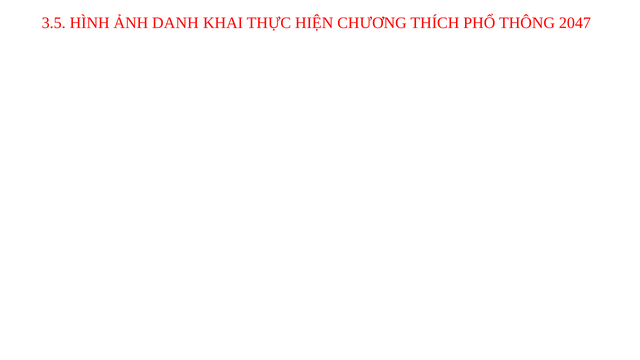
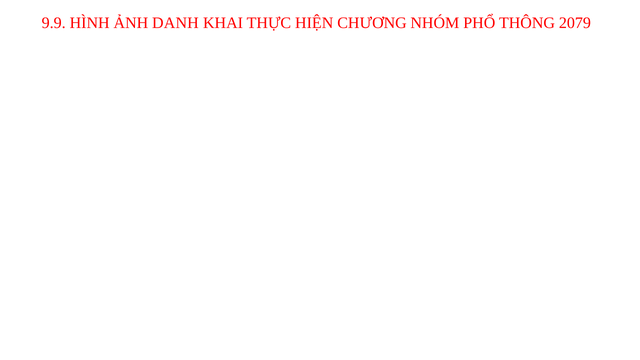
3.5: 3.5 -> 9.9 (54, 23)
THÍCH: THÍCH -> NHÓM (435, 23)
2047: 2047 -> 2079 (575, 23)
